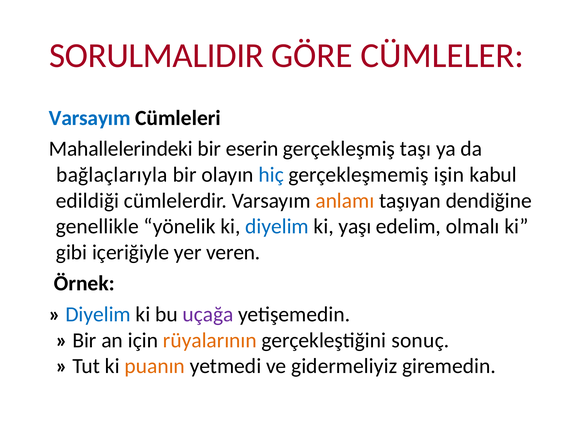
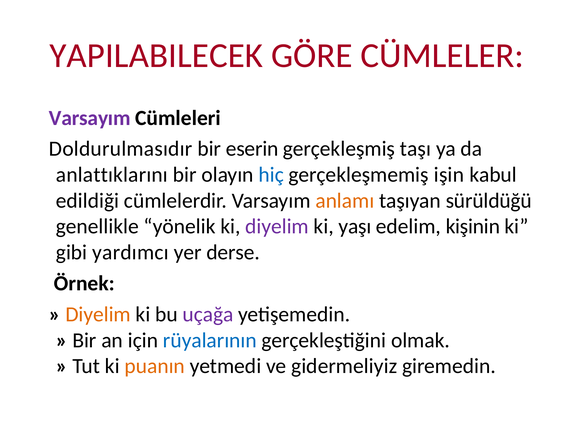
SORULMALIDIR: SORULMALIDIR -> YAPILABILECEK (156, 56)
Varsayım colour: blue -> purple (90, 118)
Mahallelerindeki: Mahallelerindeki -> Doldurulmasıdır (121, 149)
bağlaçlarıyla: bağlaçlarıyla -> anlattıklarını (112, 175)
dendiğine: dendiğine -> sürüldüğü (489, 200)
diyelim colour: blue -> purple (277, 226)
olmalı: olmalı -> kişinin (473, 226)
içeriğiyle: içeriğiyle -> yardımcı (130, 252)
veren: veren -> derse (233, 252)
Diyelim colour: blue -> orange (98, 314)
rüyalarının colour: orange -> blue (210, 340)
sonuç: sonuç -> olmak (421, 340)
